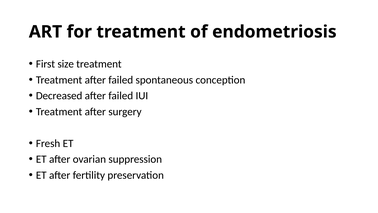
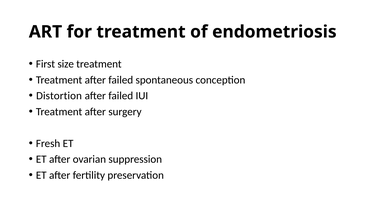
Decreased: Decreased -> Distortion (59, 96)
